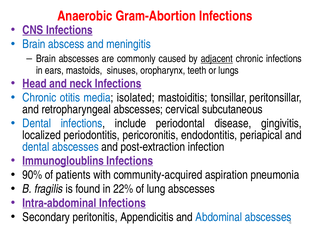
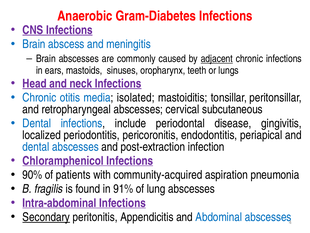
Gram-Abortion: Gram-Abortion -> Gram-Diabetes (156, 16)
Immunogloublins: Immunogloublins -> Chloramphenicol (63, 161)
22%: 22% -> 91% (123, 189)
Secondary underline: none -> present (46, 217)
